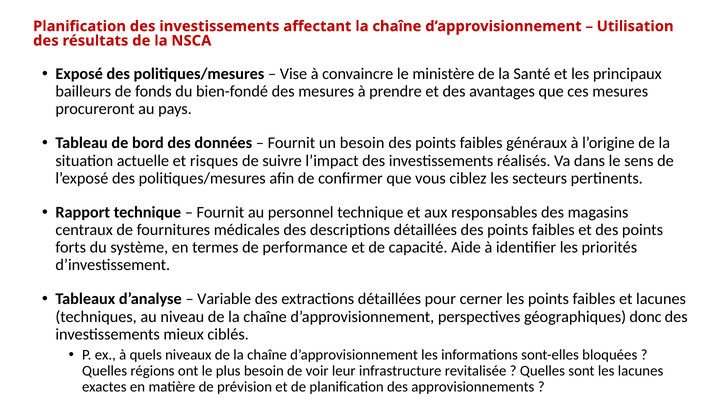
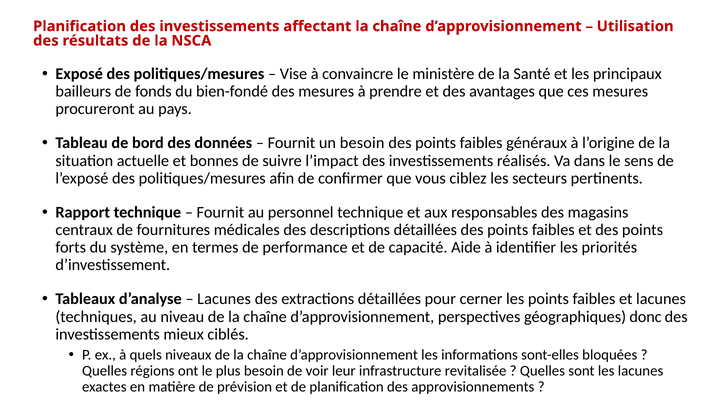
risques: risques -> bonnes (214, 160)
Variable: Variable -> Lacunes (224, 299)
